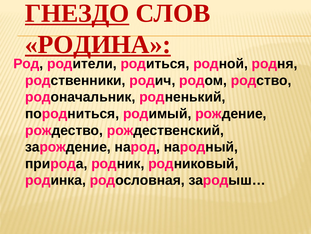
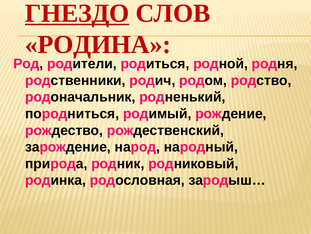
РОДИНА underline: present -> none (98, 44)
